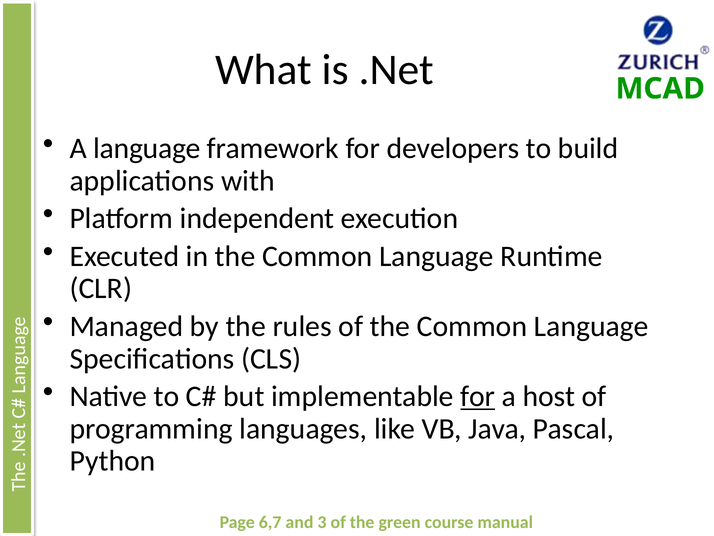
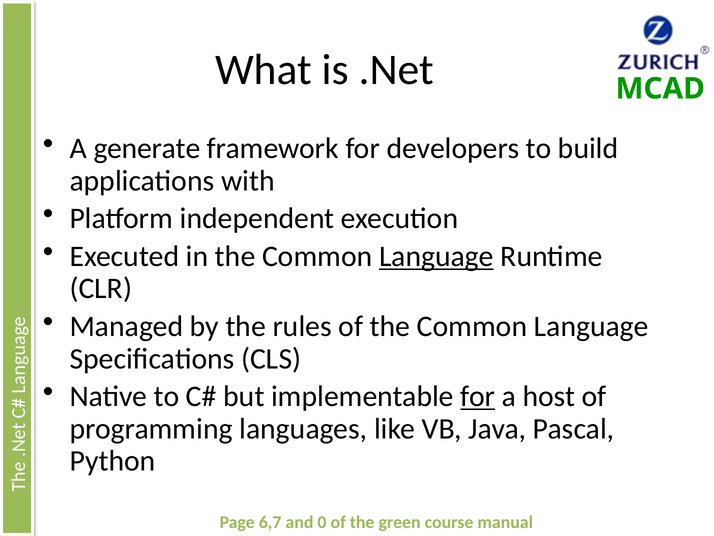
A language: language -> generate (147, 148)
Language underline: none -> present (436, 256)
3: 3 -> 0 (322, 522)
